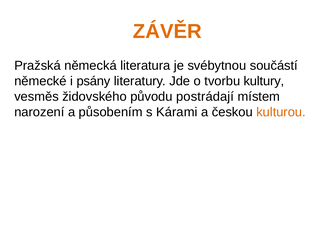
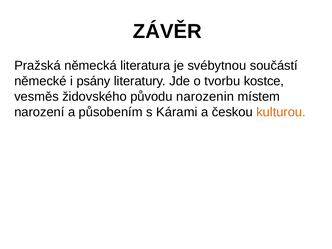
ZÁVĚR colour: orange -> black (167, 31)
kultury: kultury -> kostce (264, 81)
postrádají: postrádají -> narozenin (205, 97)
